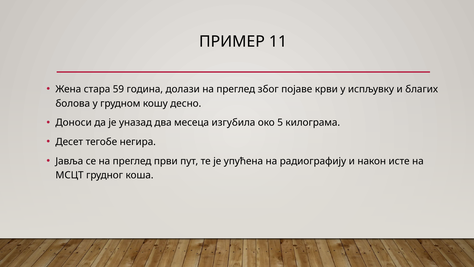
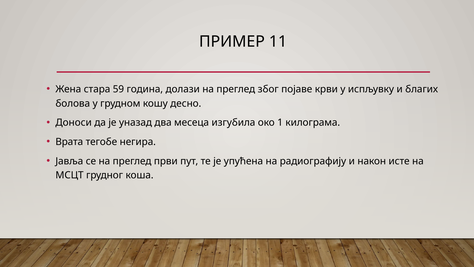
5: 5 -> 1 (280, 123)
Десет: Десет -> Врата (69, 142)
